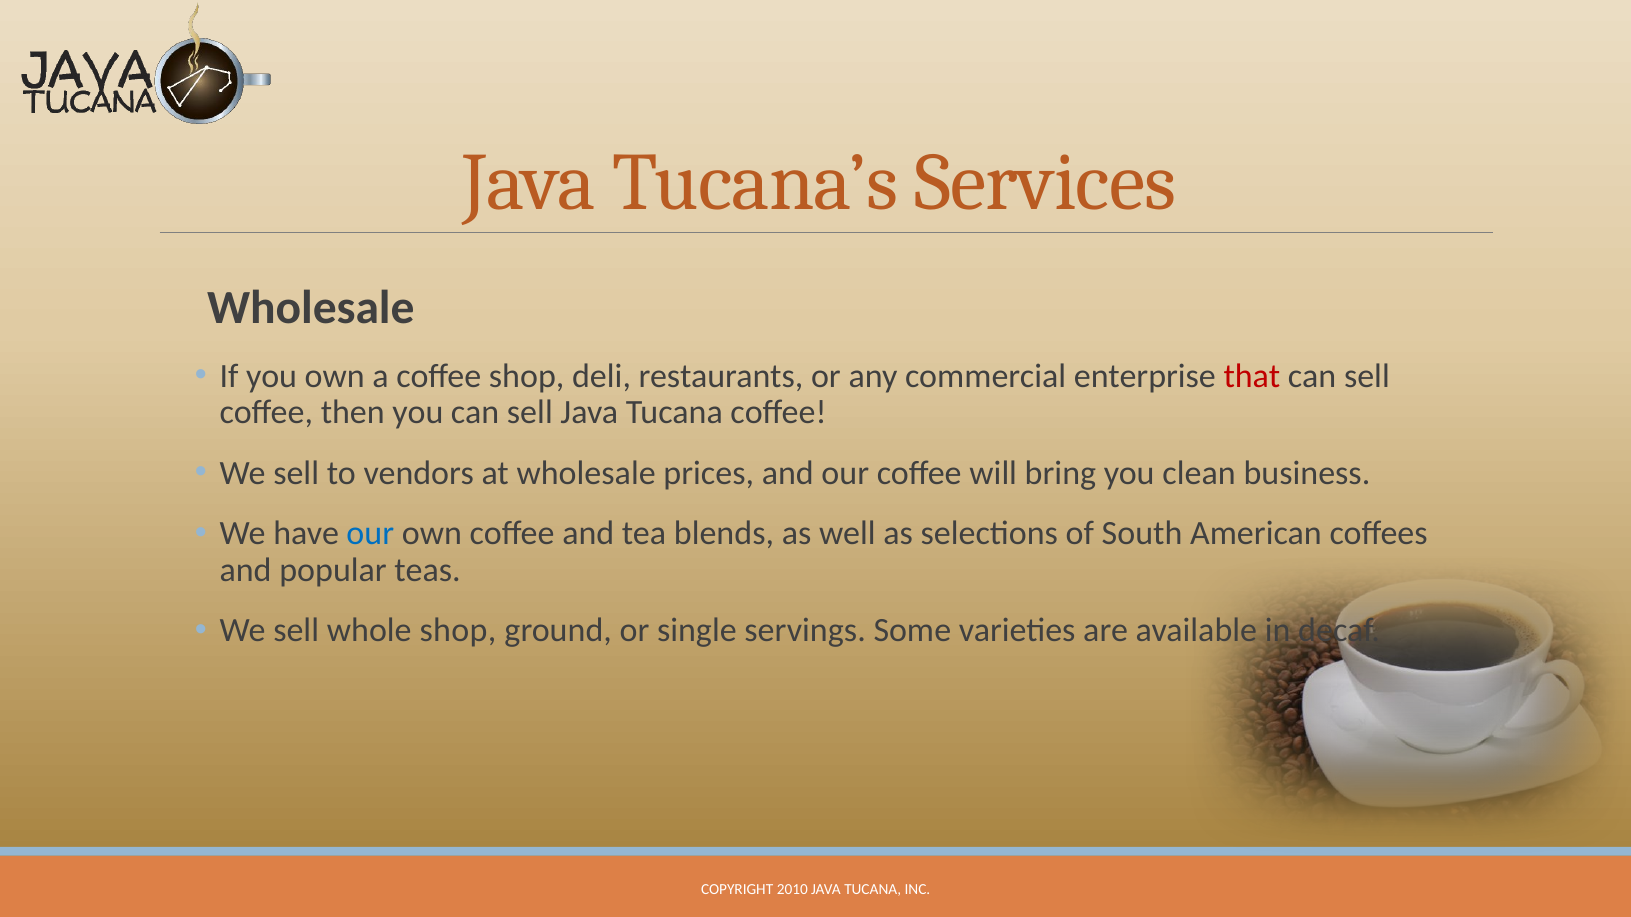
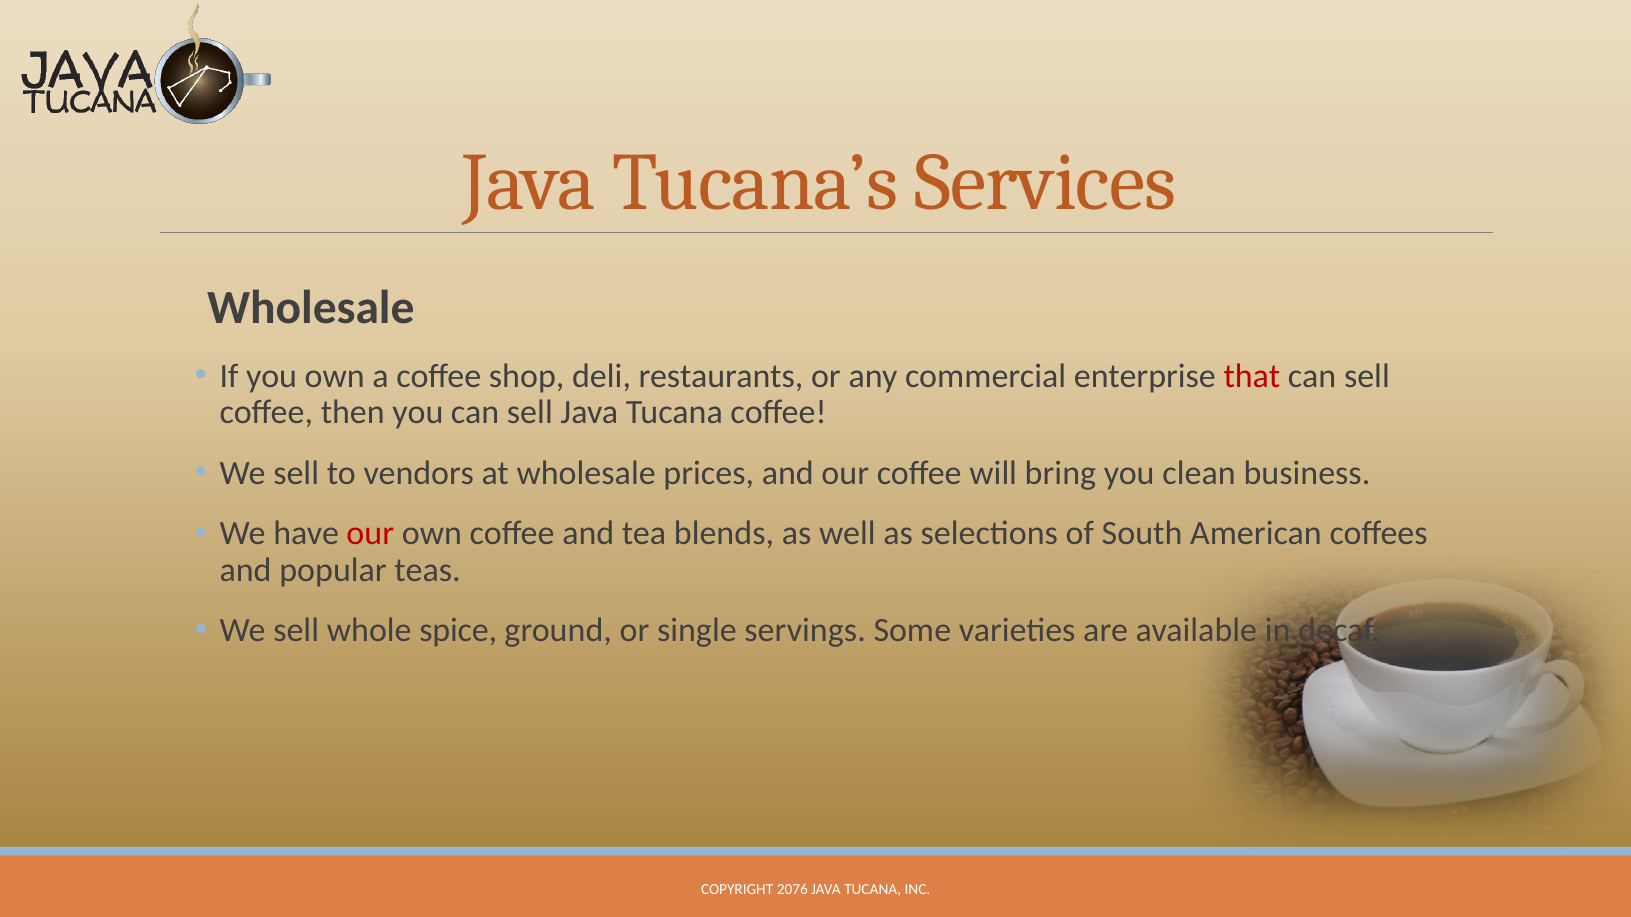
our colour: blue -> red (370, 534)
whole shop: shop -> spice (458, 631)
2010: 2010 -> 2076 (792, 890)
